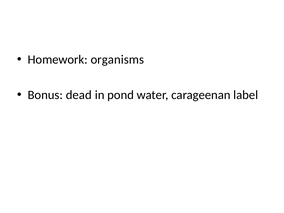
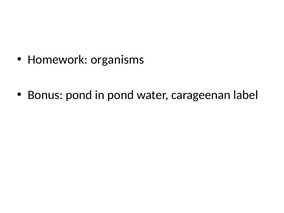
Bonus dead: dead -> pond (79, 95)
